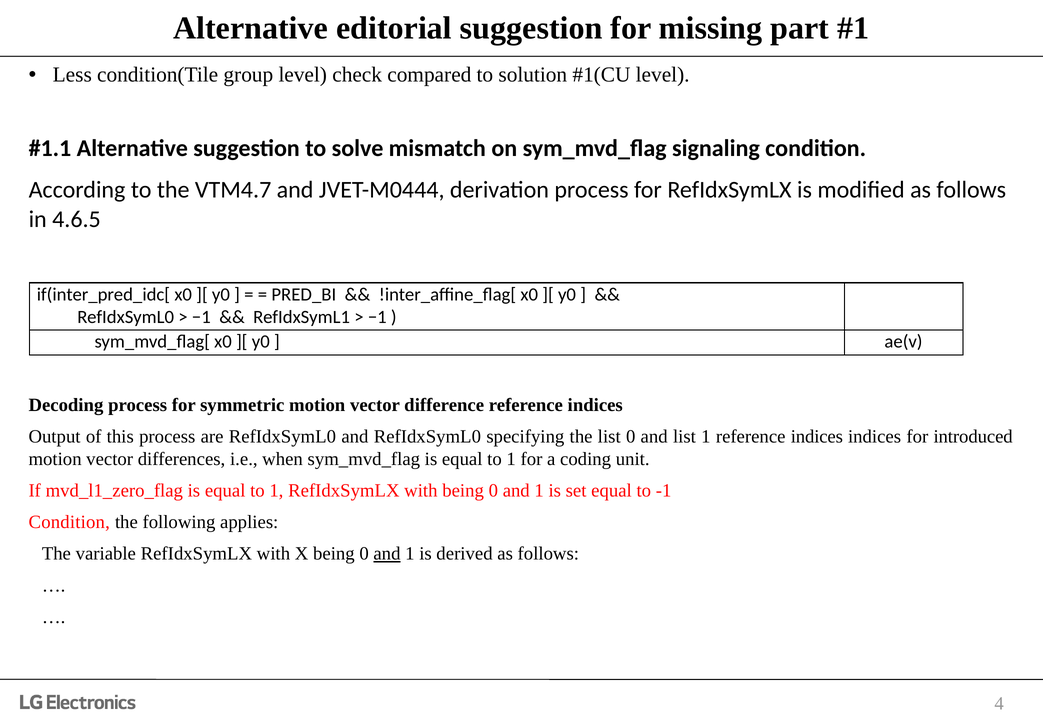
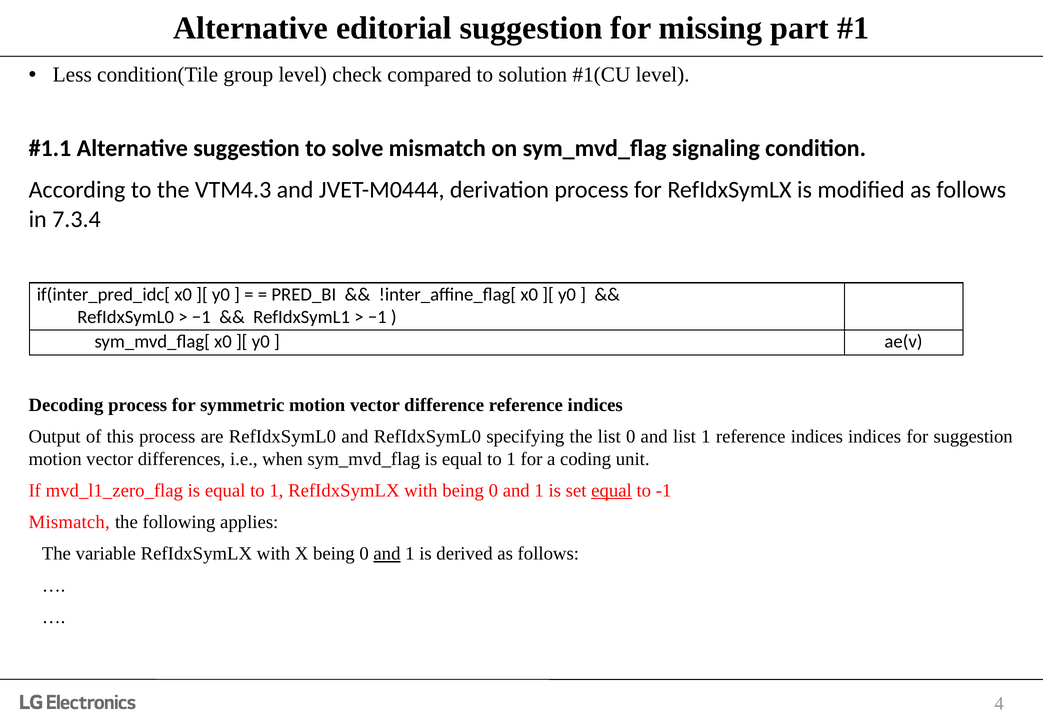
VTM4.7: VTM4.7 -> VTM4.3 (233, 190)
4.6.5: 4.6.5 -> 7.3.4 (76, 219)
for introduced: introduced -> suggestion (973, 437)
equal underline: none -> present (611, 491)
Condition: Condition -> Mismatch (69, 522)
